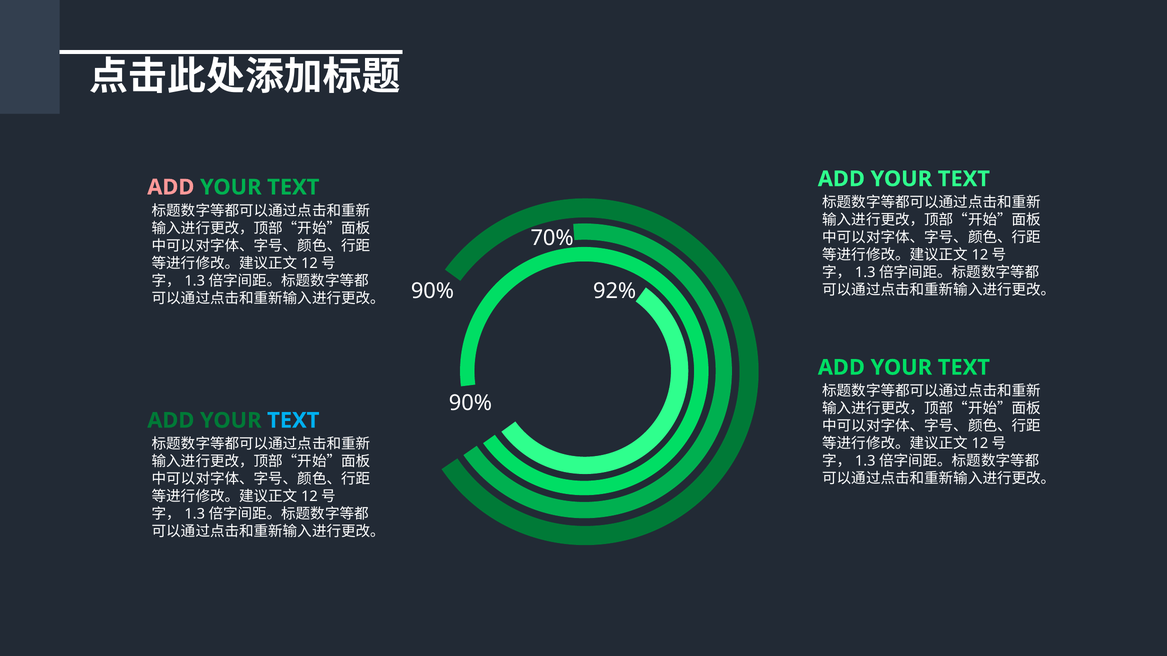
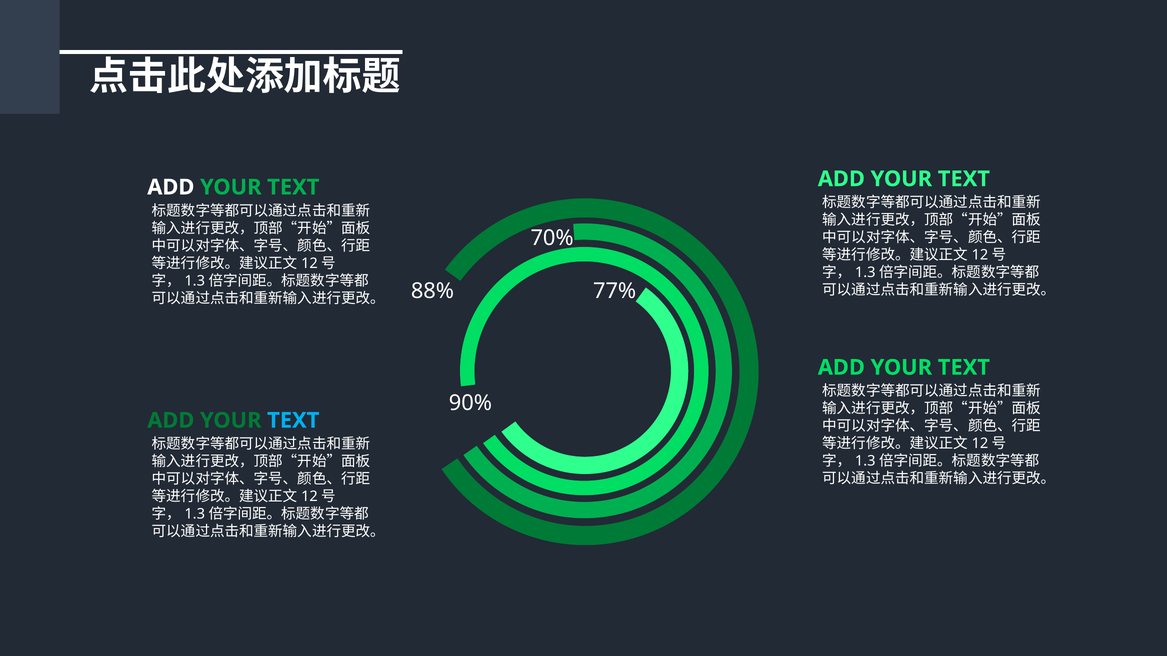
ADD colour: pink -> white (171, 187)
90%: 90% -> 88% (432, 291)
92%: 92% -> 77% (615, 291)
